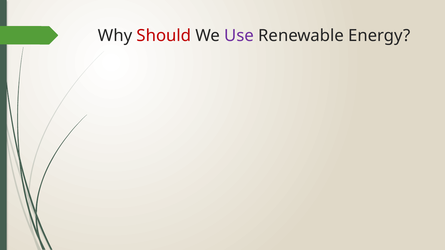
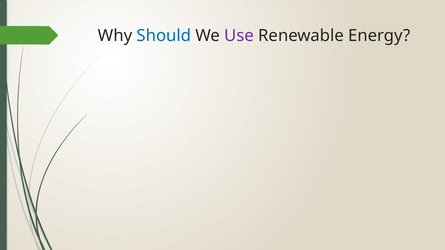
Should colour: red -> blue (164, 36)
